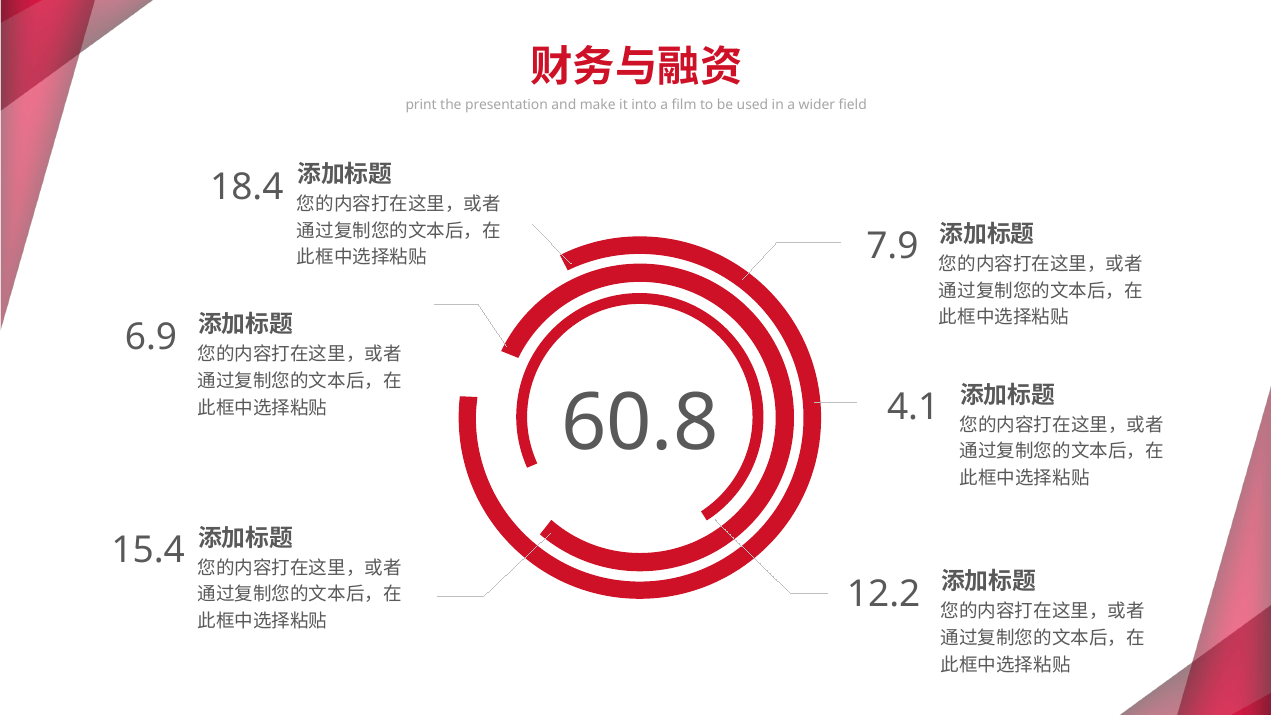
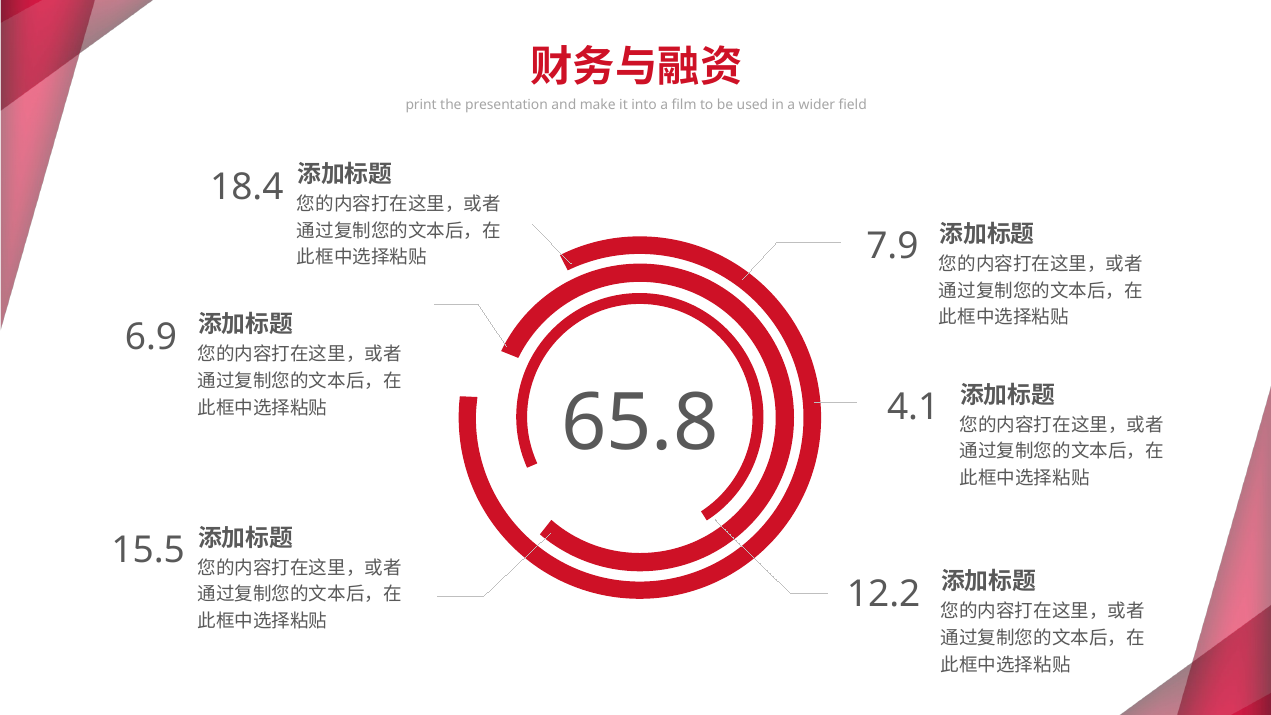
60.8: 60.8 -> 65.8 (640, 423)
15.4: 15.4 -> 15.5 (148, 550)
